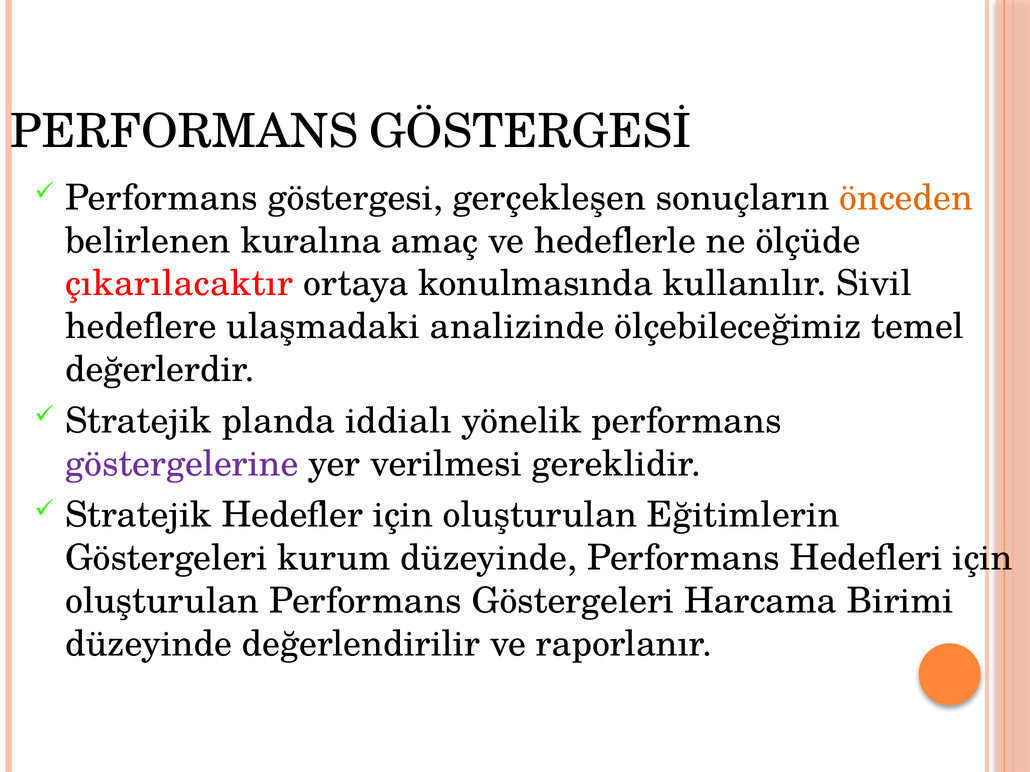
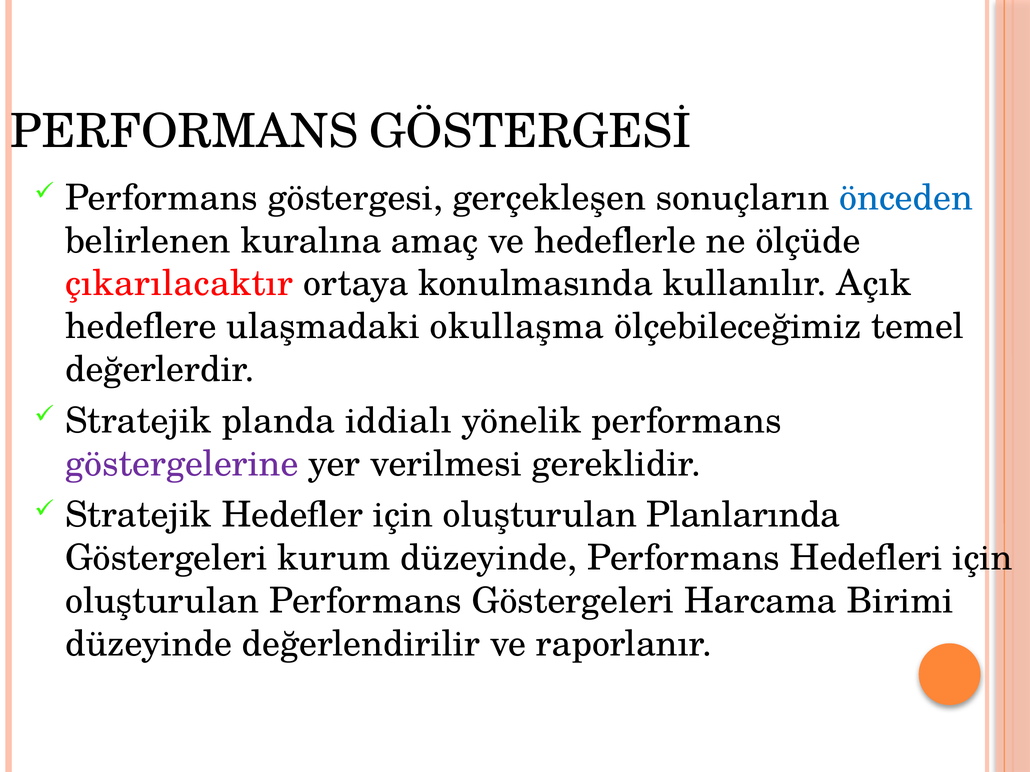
önceden colour: orange -> blue (906, 198)
Sivil: Sivil -> Açık (874, 284)
analizinde: analizinde -> okullaşma (517, 327)
Eğitimlerin: Eğitimlerin -> Planlarında (743, 516)
